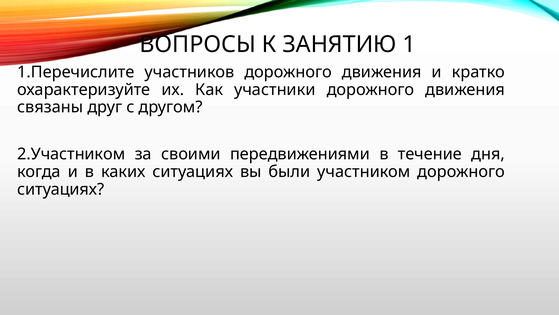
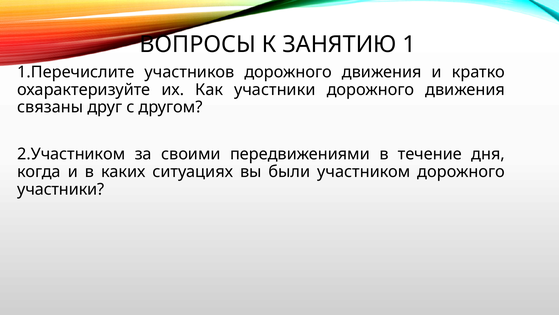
ситуациях: ситуациях -> участники (61, 189)
